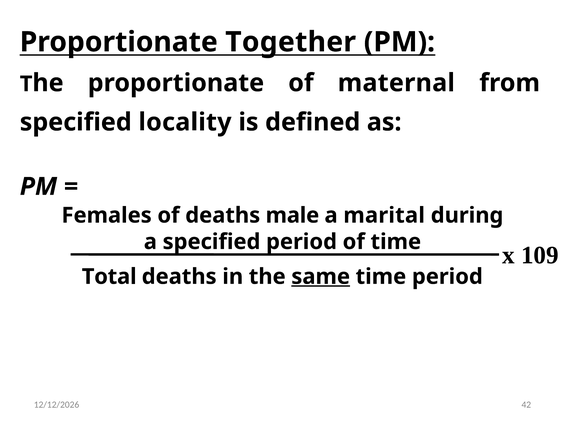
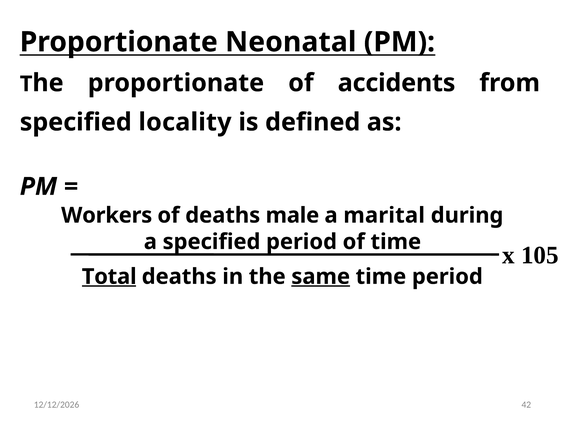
Together: Together -> Neonatal (291, 42)
maternal: maternal -> accidents (397, 83)
Females: Females -> Workers (107, 215)
109: 109 -> 105 (540, 255)
Total underline: none -> present (109, 276)
